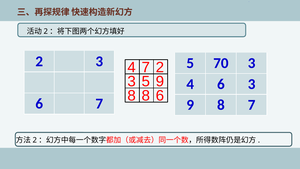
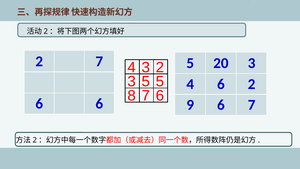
3: 3 -> 7 (99, 61)
70: 70 -> 20 (221, 63)
4 7: 7 -> 3 (146, 67)
5 9: 9 -> 5 (160, 81)
6 3: 3 -> 2 (252, 84)
8 8: 8 -> 7 (146, 95)
6 7: 7 -> 6 (99, 104)
8: 8 -> 6 (221, 105)
